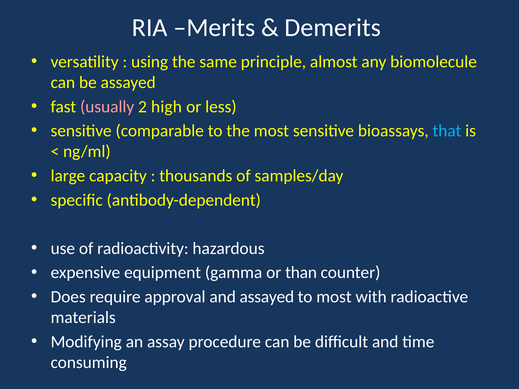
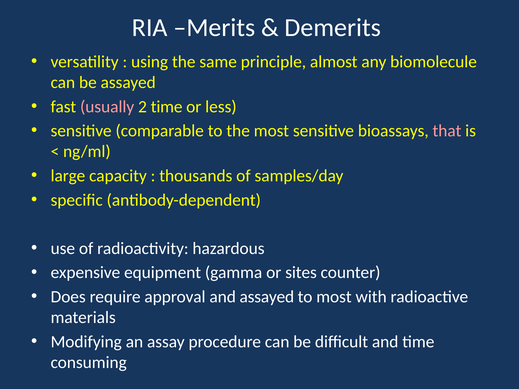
2 high: high -> time (167, 107)
that colour: light blue -> pink (447, 131)
than: than -> sites (301, 273)
